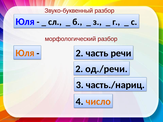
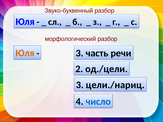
2: 2 -> 3 (80, 53)
од./речи: од./речи -> од./цели (107, 69)
часть./нариц: часть./нариц -> цели./нариц (115, 85)
число colour: orange -> blue (98, 102)
